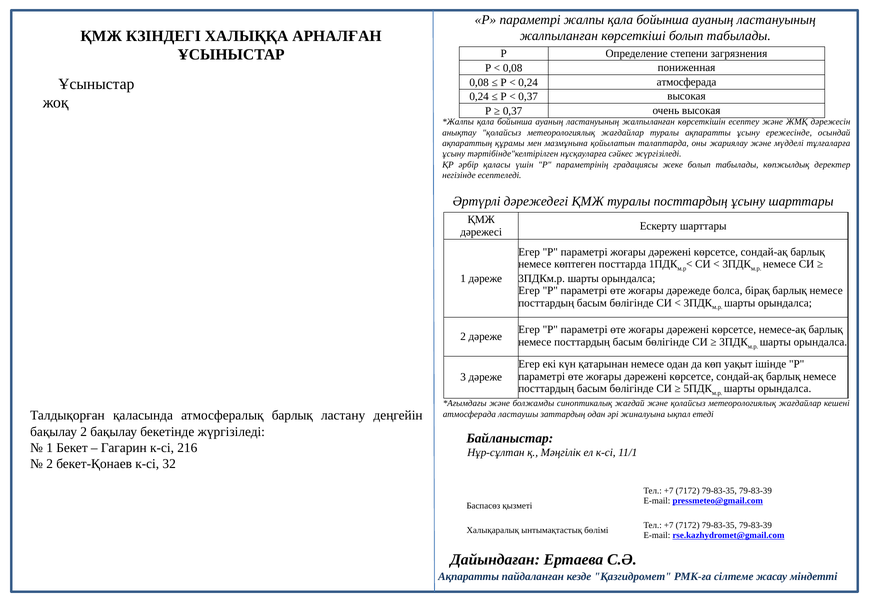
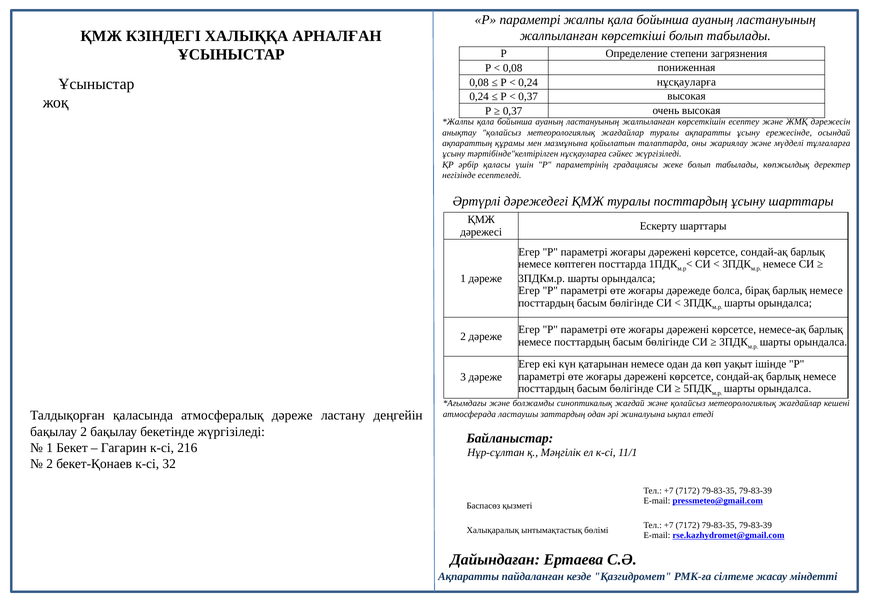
0,24 атмосферада: атмосферада -> нұсқауларға (686, 82)
атмосфералық барлық: барлық -> дәреже (292, 415)
